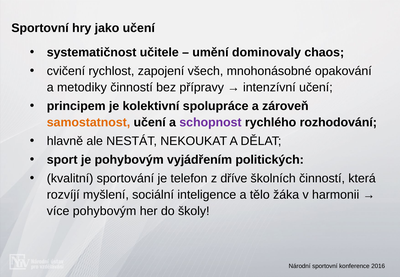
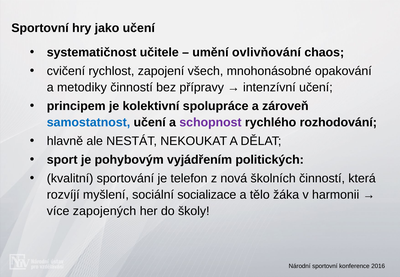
dominovaly: dominovaly -> ovlivňování (266, 53)
samostatnost colour: orange -> blue (89, 122)
dříve: dříve -> nová (234, 178)
inteligence: inteligence -> socializace (207, 195)
více pohybovým: pohybovým -> zapojených (105, 211)
